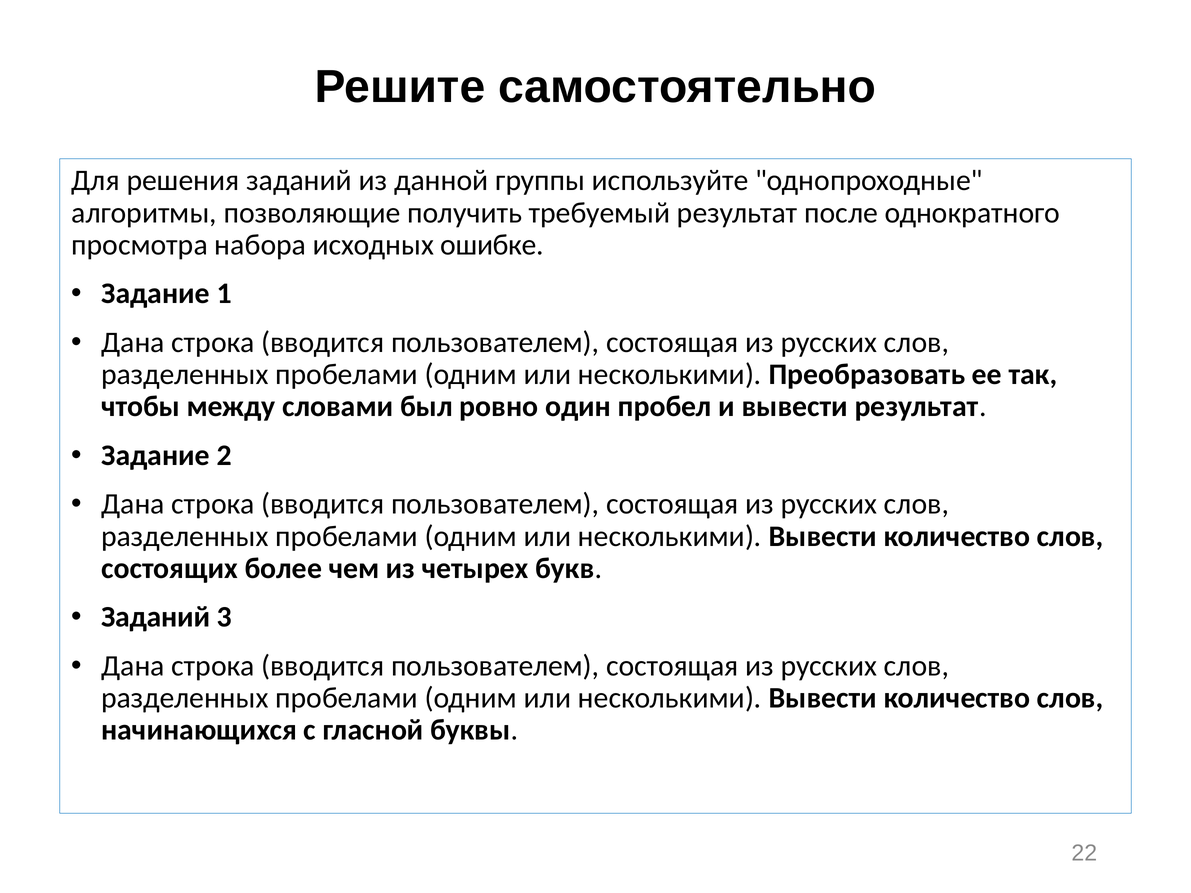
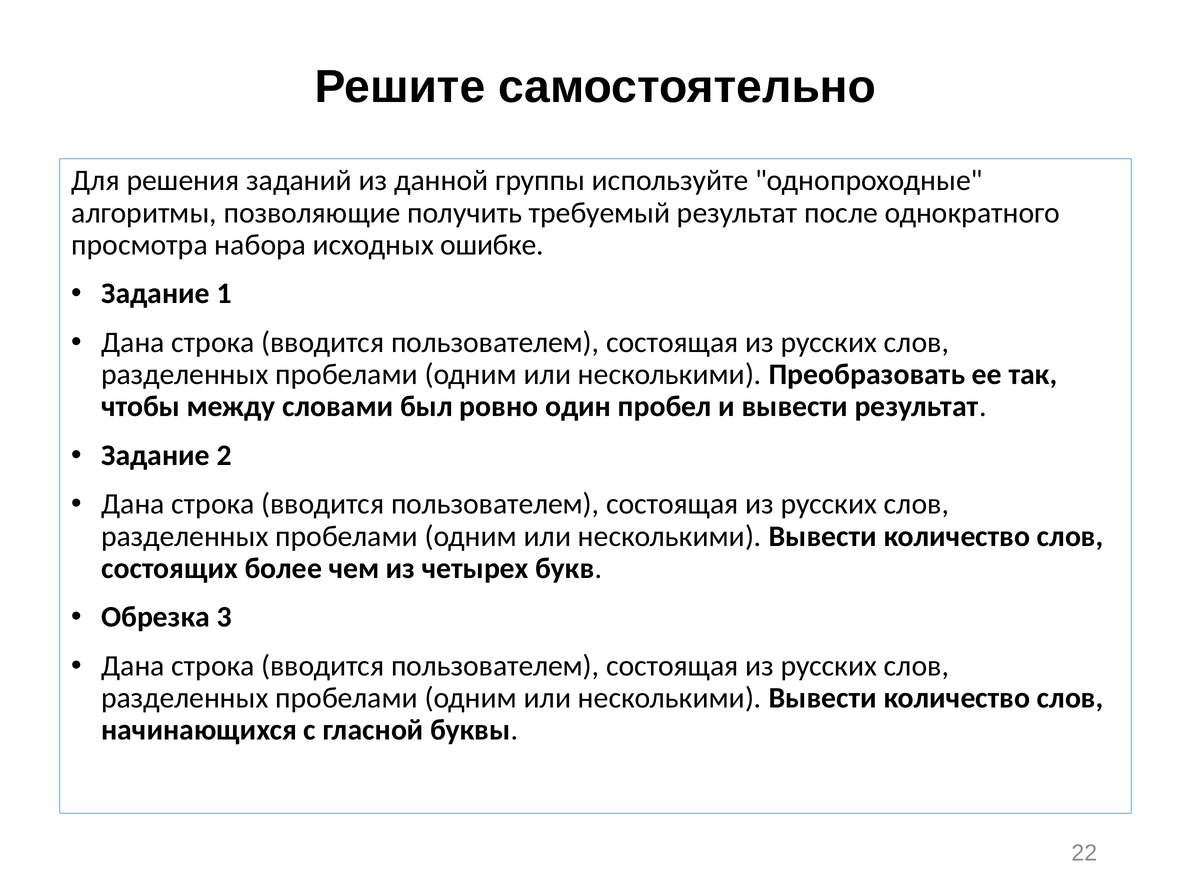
Заданий: Заданий -> Обрезка (156, 617)
